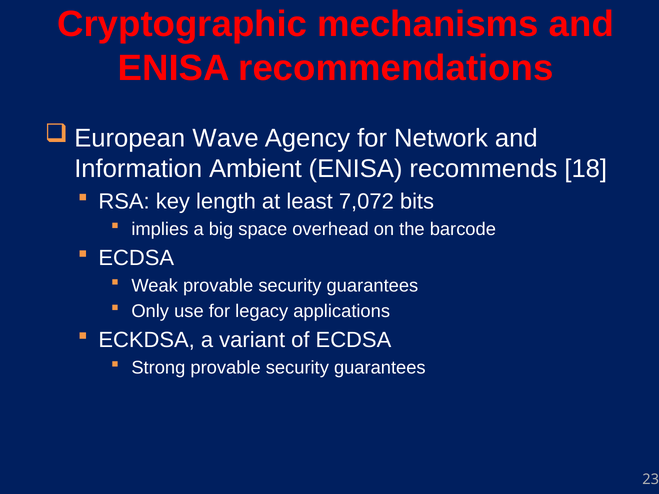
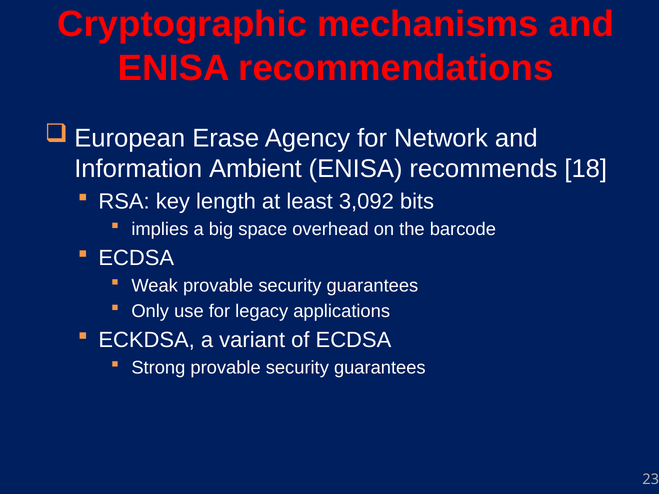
Wave: Wave -> Erase (226, 138)
7,072: 7,072 -> 3,092 (366, 202)
